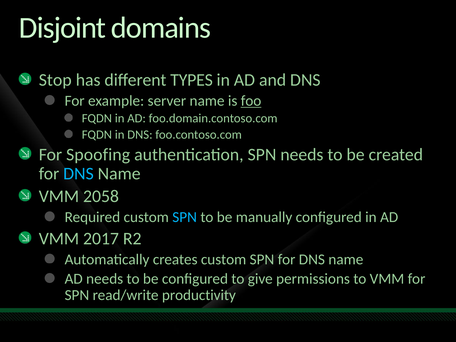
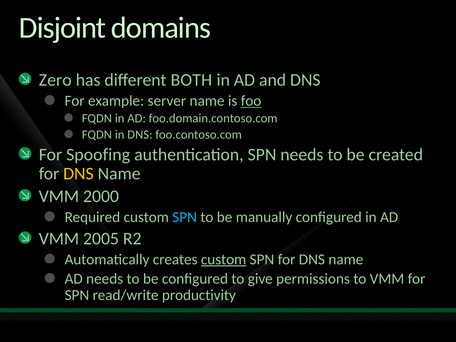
Stop: Stop -> Zero (55, 80)
TYPES: TYPES -> BOTH (191, 80)
DNS colour: light blue -> yellow (78, 174)
2058: 2058 -> 2000 (101, 196)
2017: 2017 -> 2005 (101, 239)
custom underline: none -> present (224, 259)
